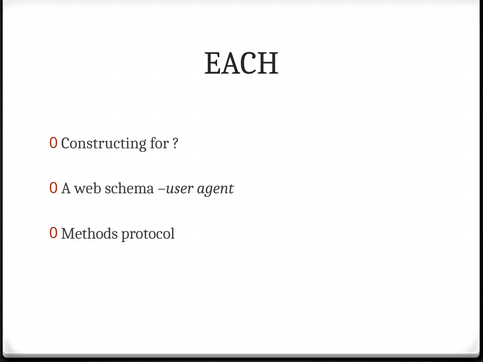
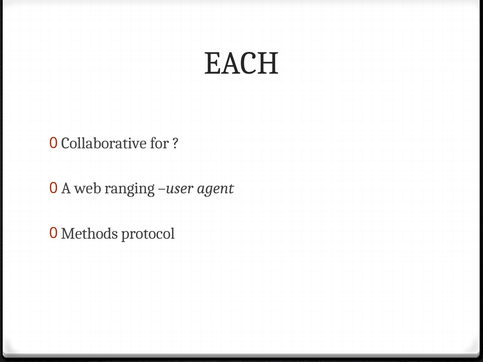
Constructing: Constructing -> Collaborative (104, 143)
schema: schema -> ranging (130, 188)
